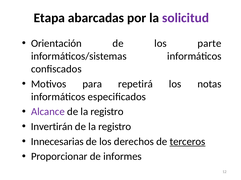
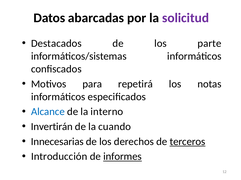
Etapa: Etapa -> Datos (49, 18)
Orientación: Orientación -> Destacados (56, 44)
Alcance colour: purple -> blue (48, 112)
registro: registro -> interno (107, 112)
registro: registro -> cuando (115, 127)
Proporcionar: Proporcionar -> Introducción (59, 157)
informes underline: none -> present (122, 157)
